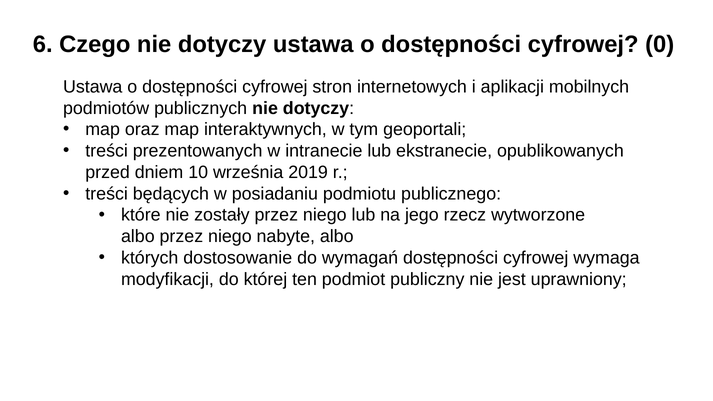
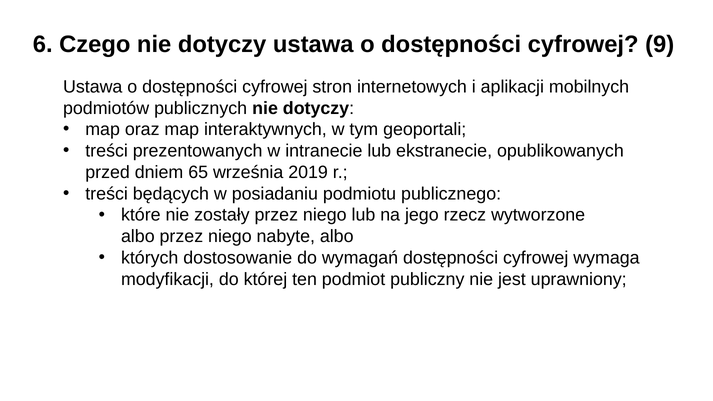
0: 0 -> 9 (660, 44)
10: 10 -> 65 (198, 172)
